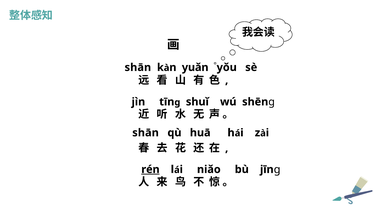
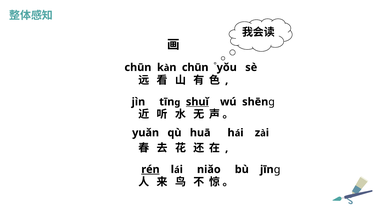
shān: shān -> chūn (138, 68)
kàn yuǎn: yuǎn -> chūn (195, 68)
shuǐ underline: none -> present (197, 102)
shān: shān -> yuǎn (146, 133)
